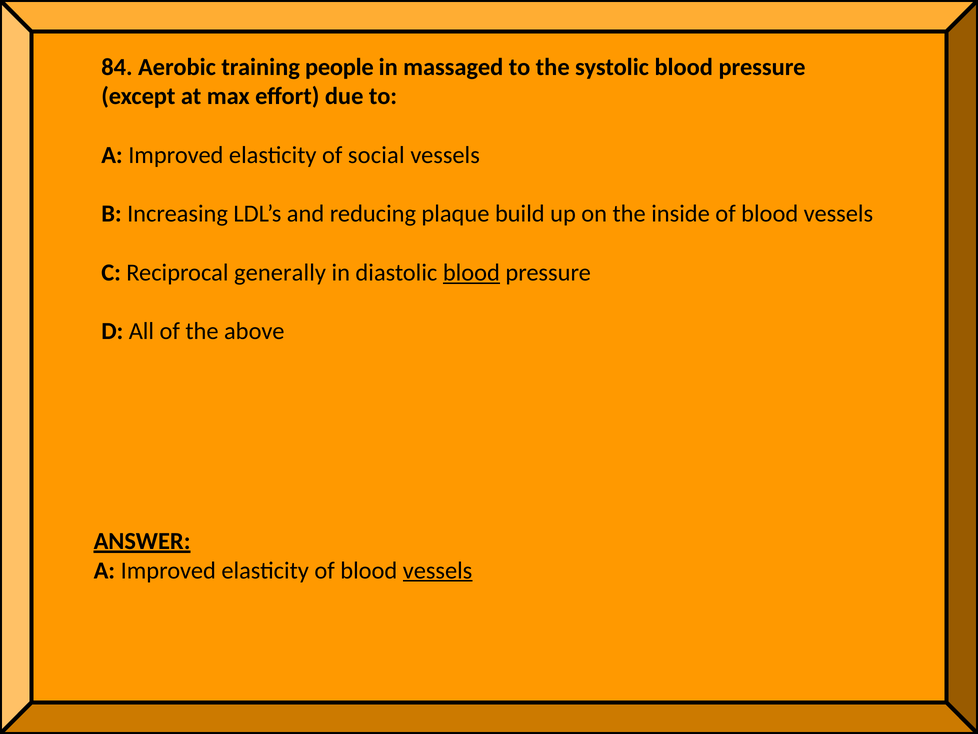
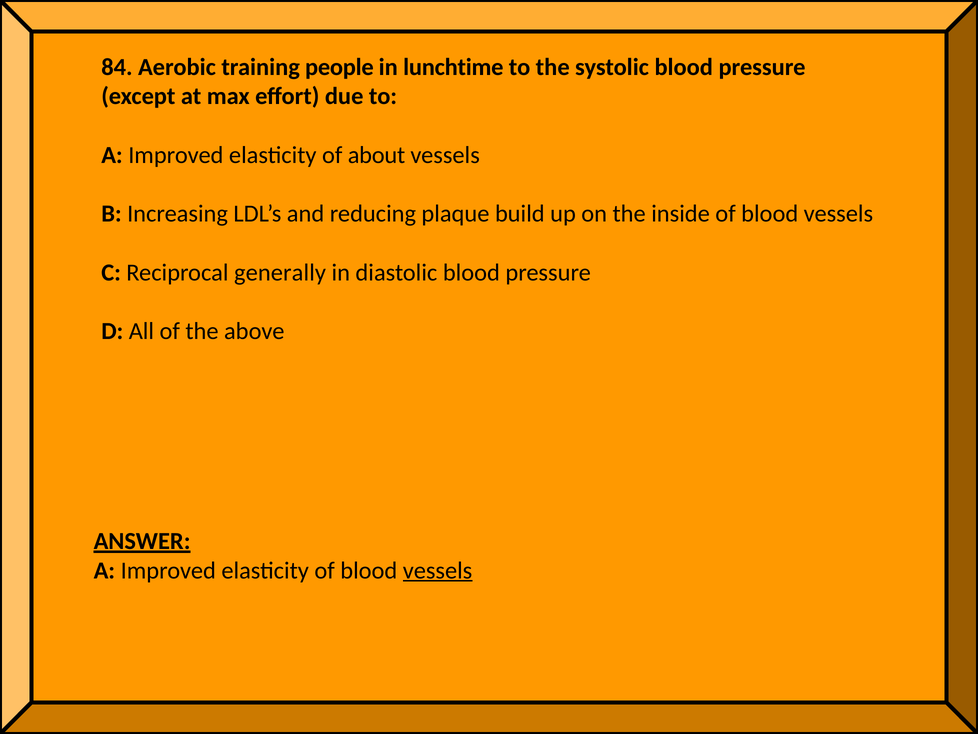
massaged: massaged -> lunchtime (453, 67)
social: social -> about (377, 155)
blood underline: present -> none (471, 272)
